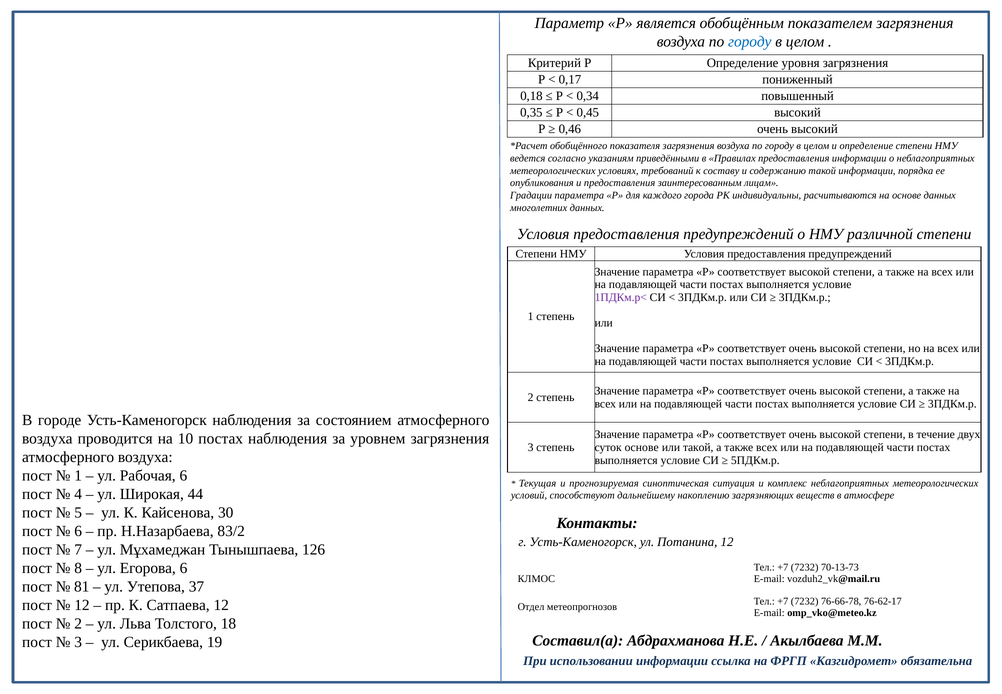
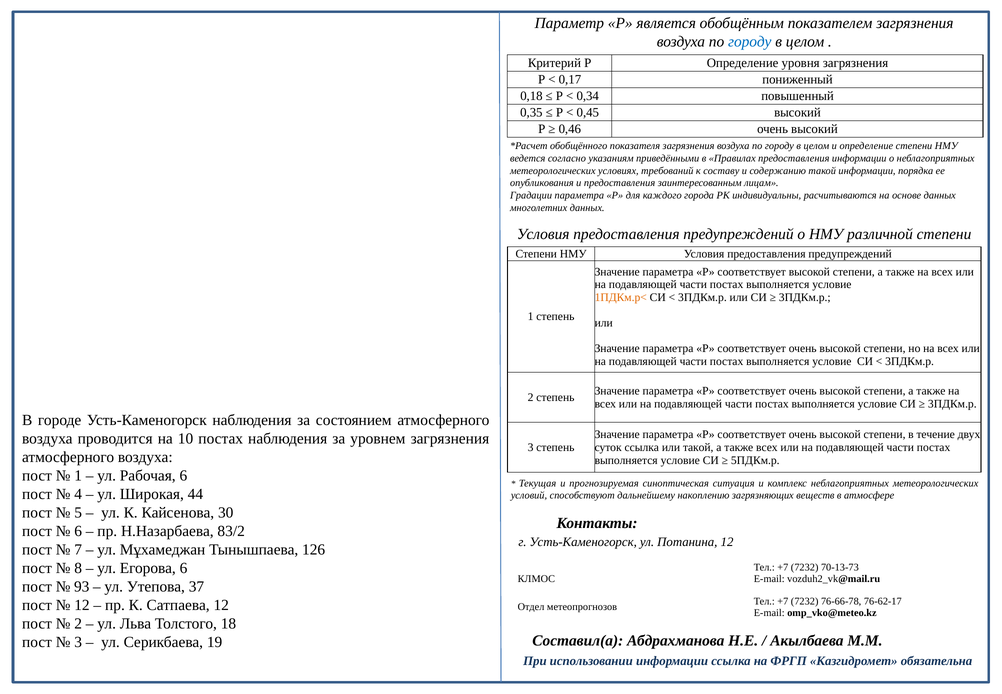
1ПДКм.р< colour: purple -> orange (621, 297)
суток основе: основе -> ссылка (642, 447)
81: 81 -> 93 (82, 586)
